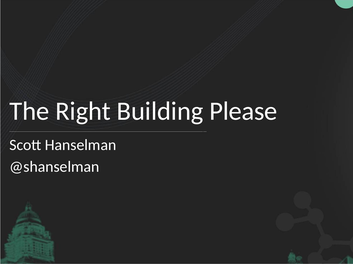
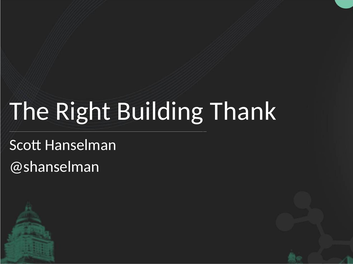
Please: Please -> Thank (243, 111)
